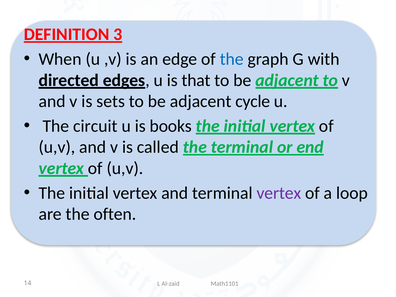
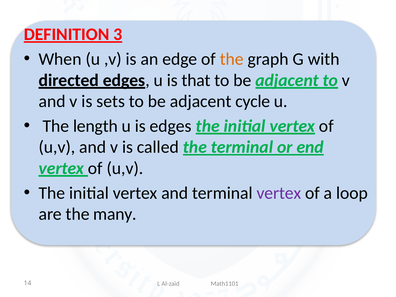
the colour: blue -> orange (232, 59)
circuit: circuit -> length (95, 126)
is books: books -> edges (171, 126)
often: often -> many (115, 214)
